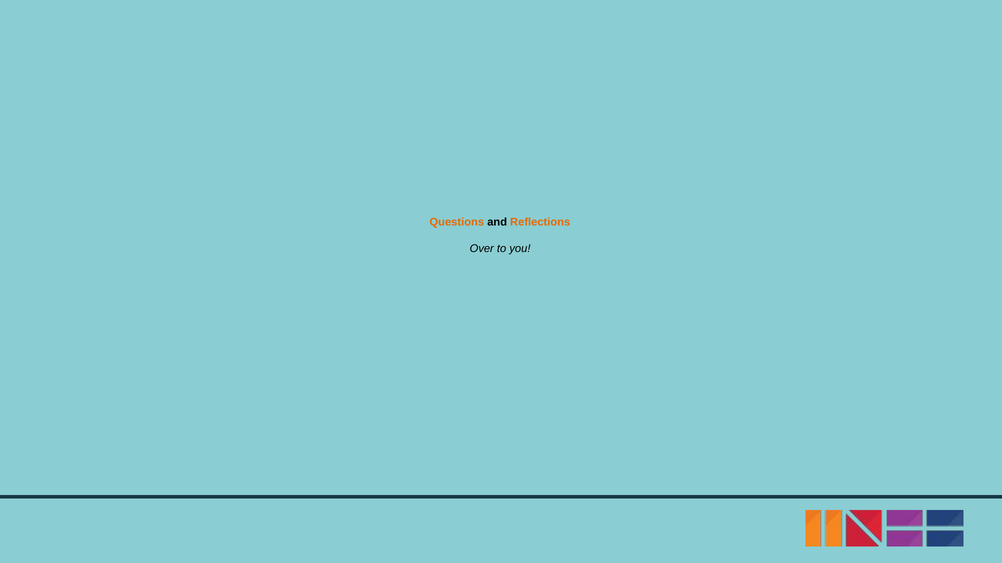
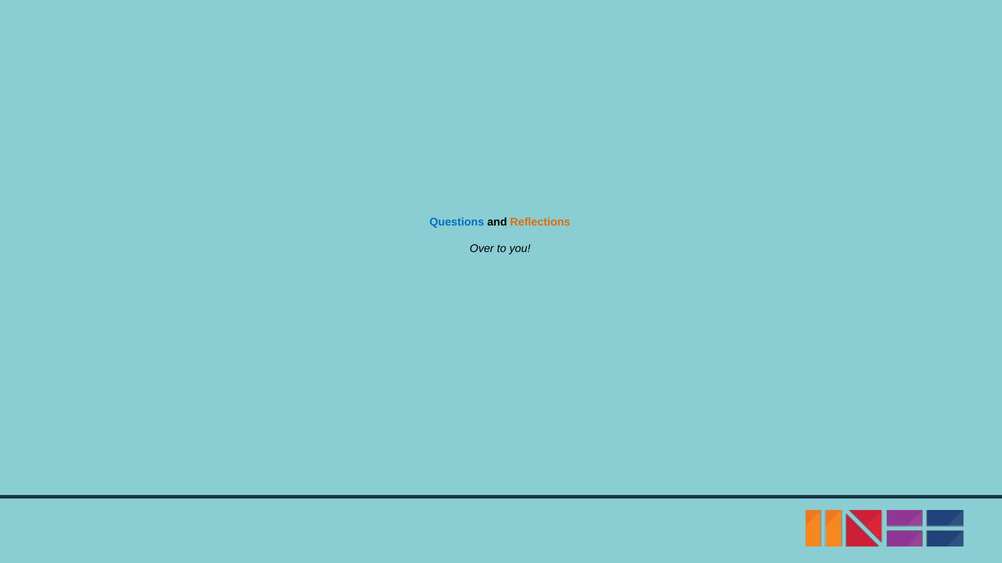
Questions colour: orange -> blue (457, 222)
